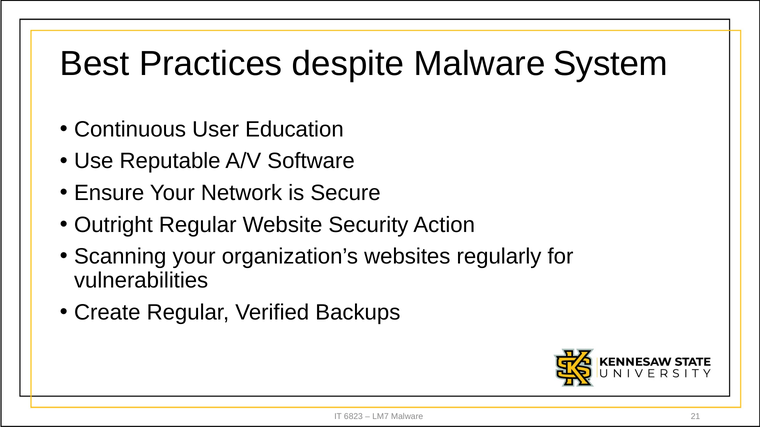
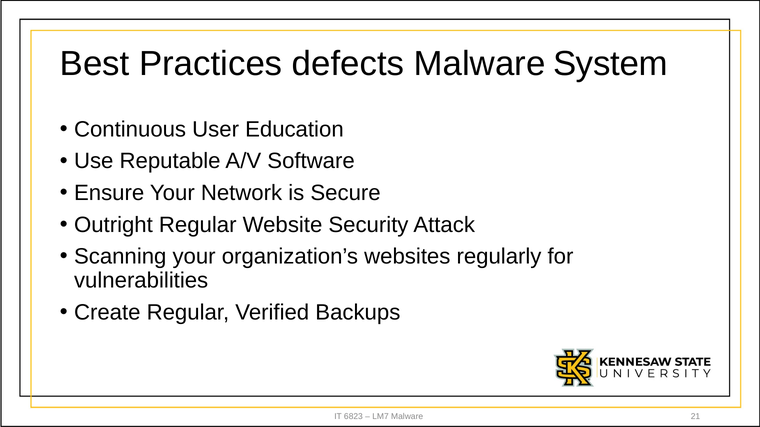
despite: despite -> defects (348, 64)
Action: Action -> Attack (444, 225)
